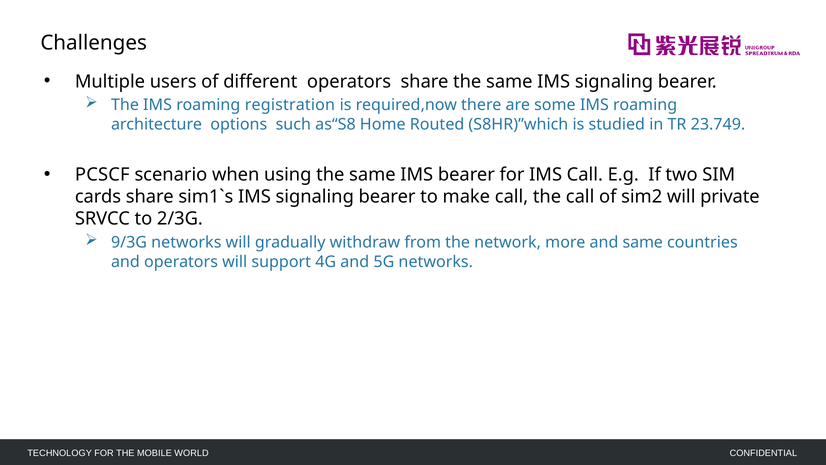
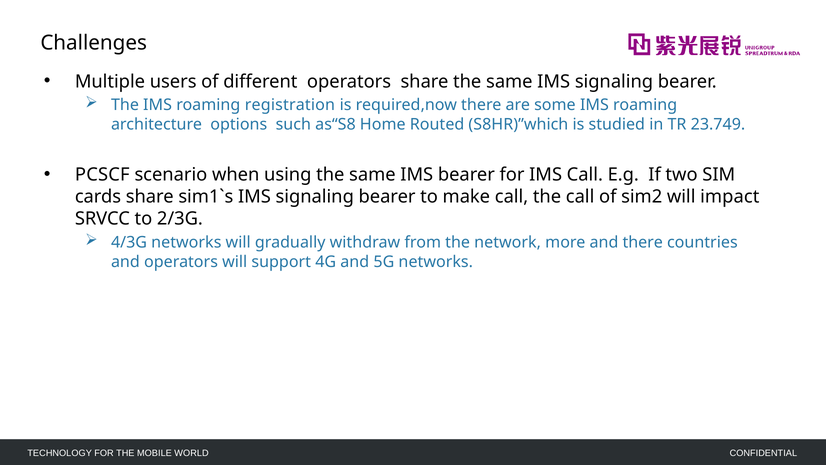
private: private -> impact (730, 197)
9/3G: 9/3G -> 4/3G (129, 242)
and same: same -> there (643, 242)
